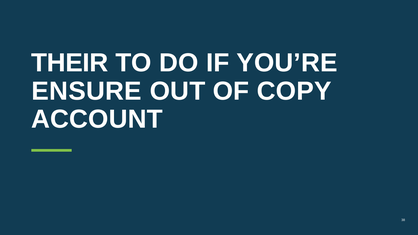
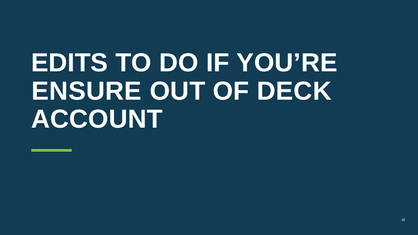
THEIR: THEIR -> EDITS (70, 63)
COPY: COPY -> DECK (294, 91)
